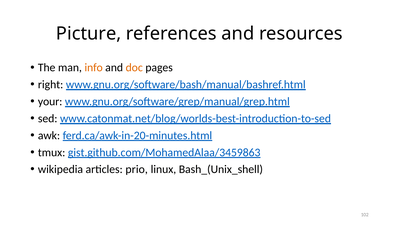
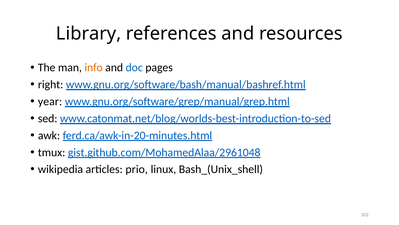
Picture: Picture -> Library (89, 34)
doc colour: orange -> blue (134, 67)
your: your -> year (50, 101)
gist.github.com/MohamedAlaa/3459863: gist.github.com/MohamedAlaa/3459863 -> gist.github.com/MohamedAlaa/2961048 (164, 152)
